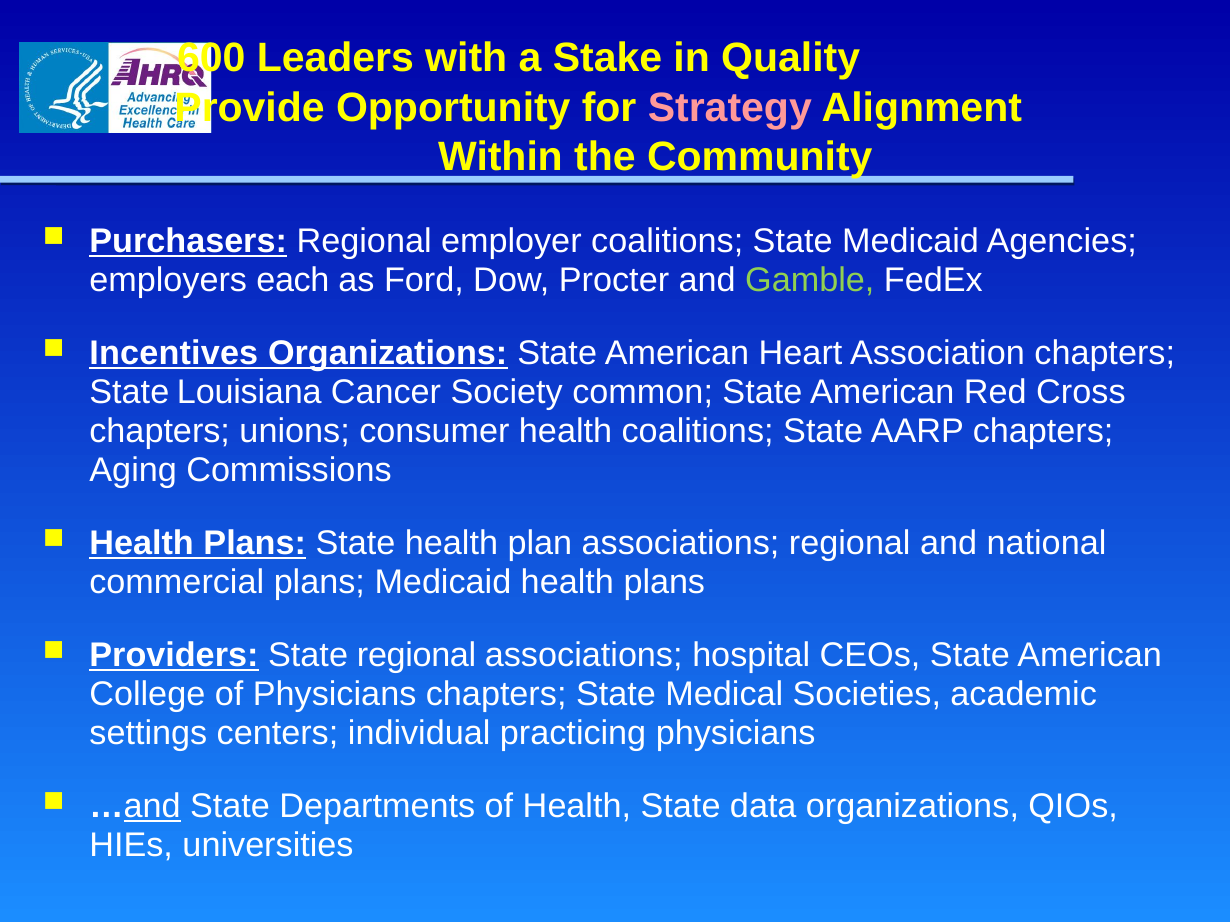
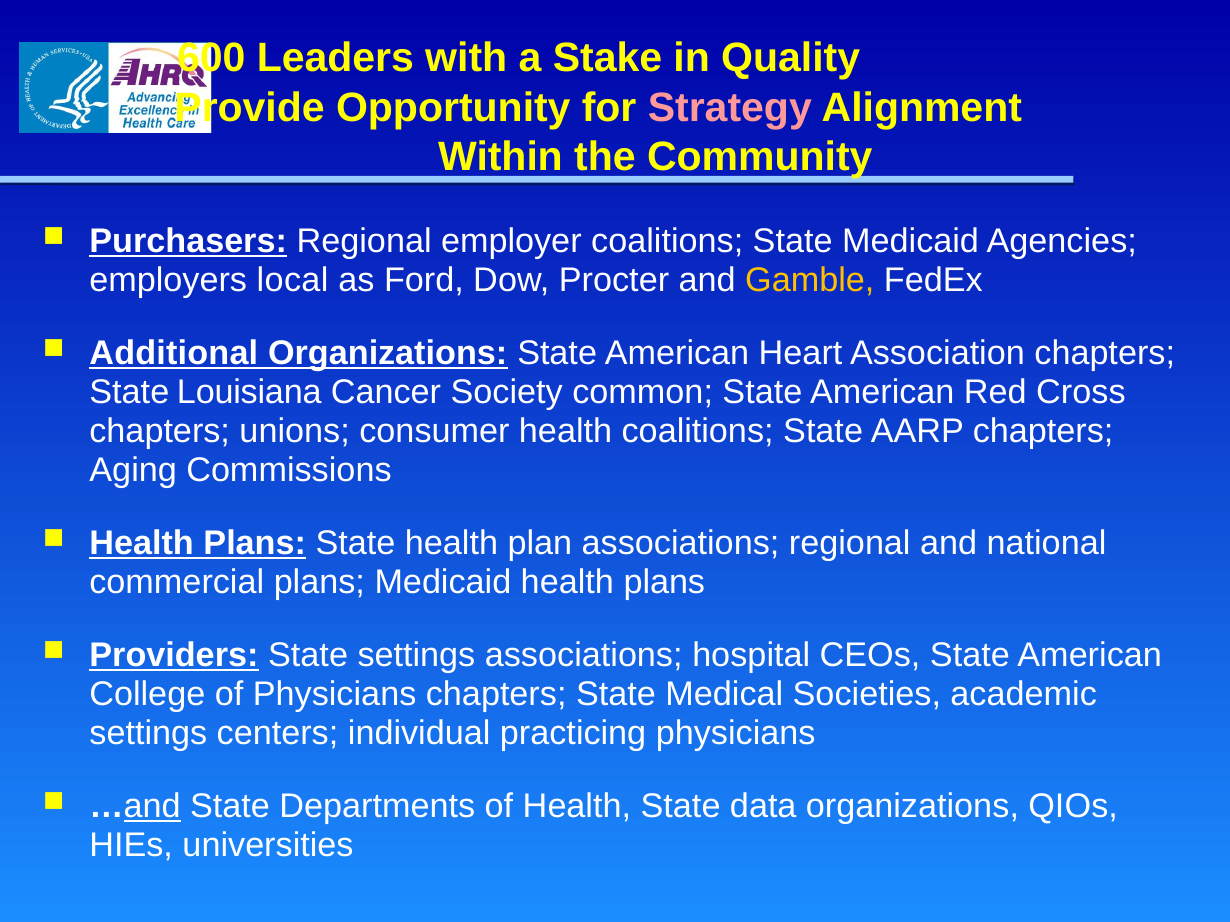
each: each -> local (293, 280)
Gamble colour: light green -> yellow (810, 280)
Incentives: Incentives -> Additional (174, 353)
State regional: regional -> settings (416, 656)
